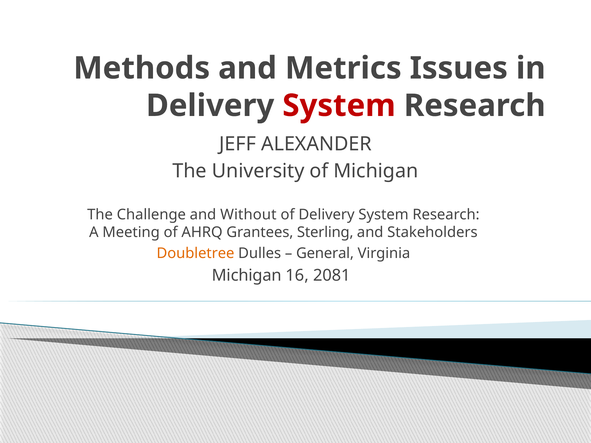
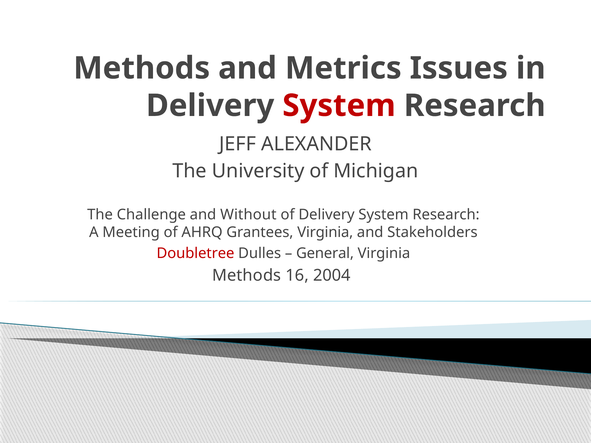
Grantees Sterling: Sterling -> Virginia (325, 232)
Doubletree colour: orange -> red (195, 253)
Michigan: Michigan -> Methods (247, 276)
2081: 2081 -> 2004 (332, 276)
